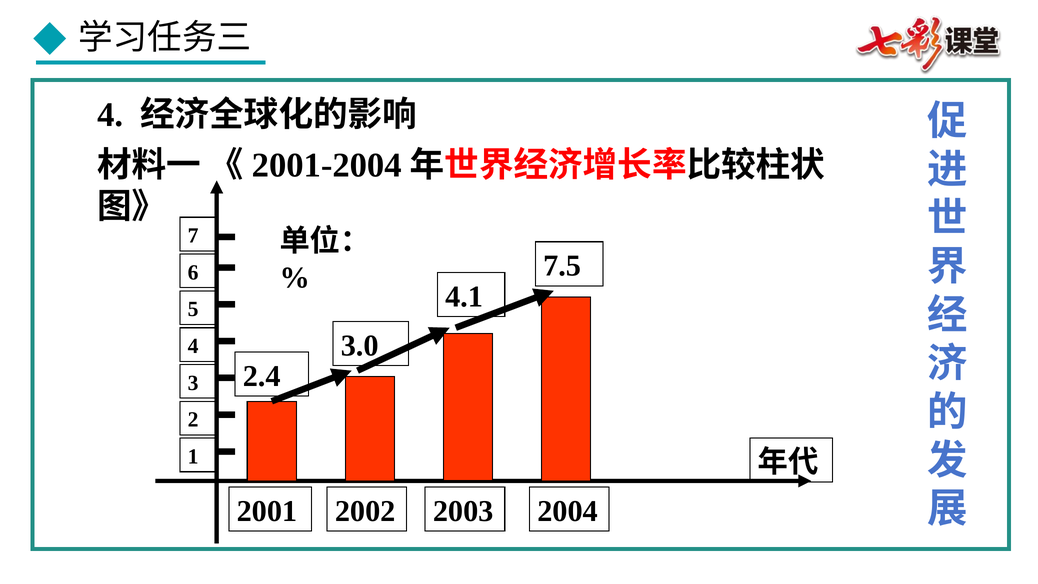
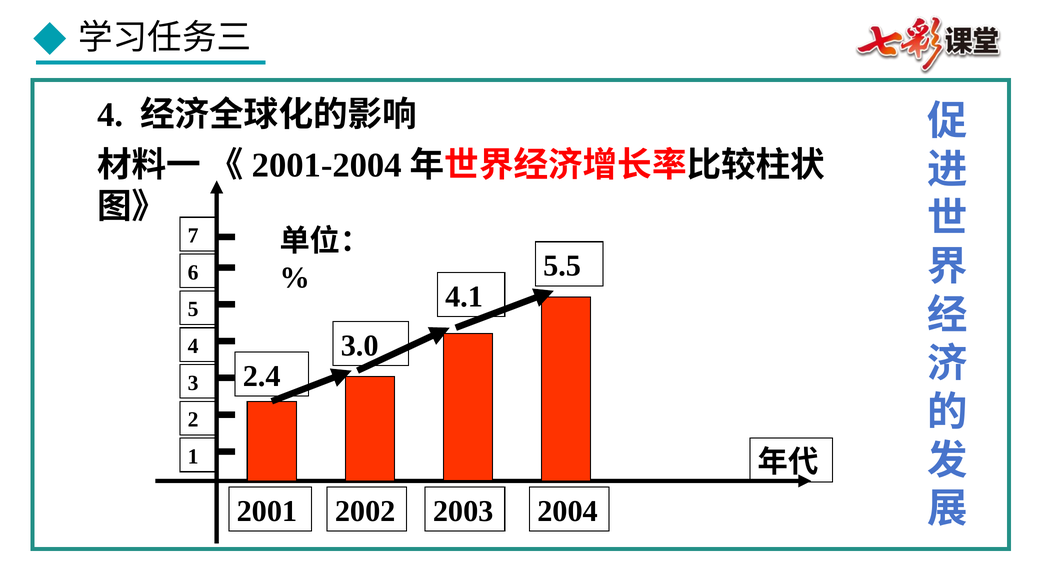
7.5: 7.5 -> 5.5 (562, 266)
